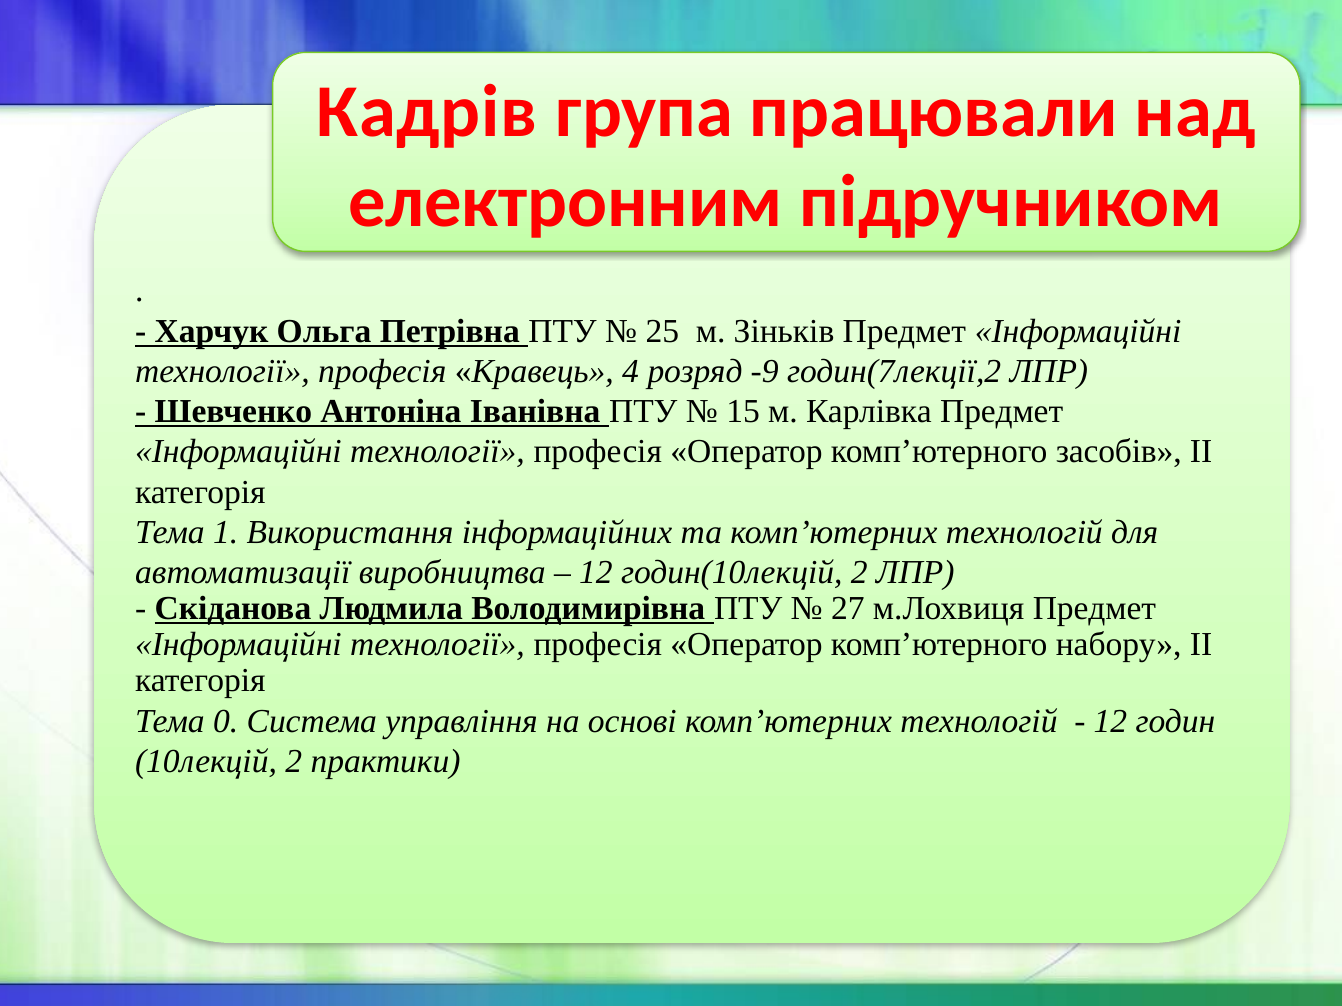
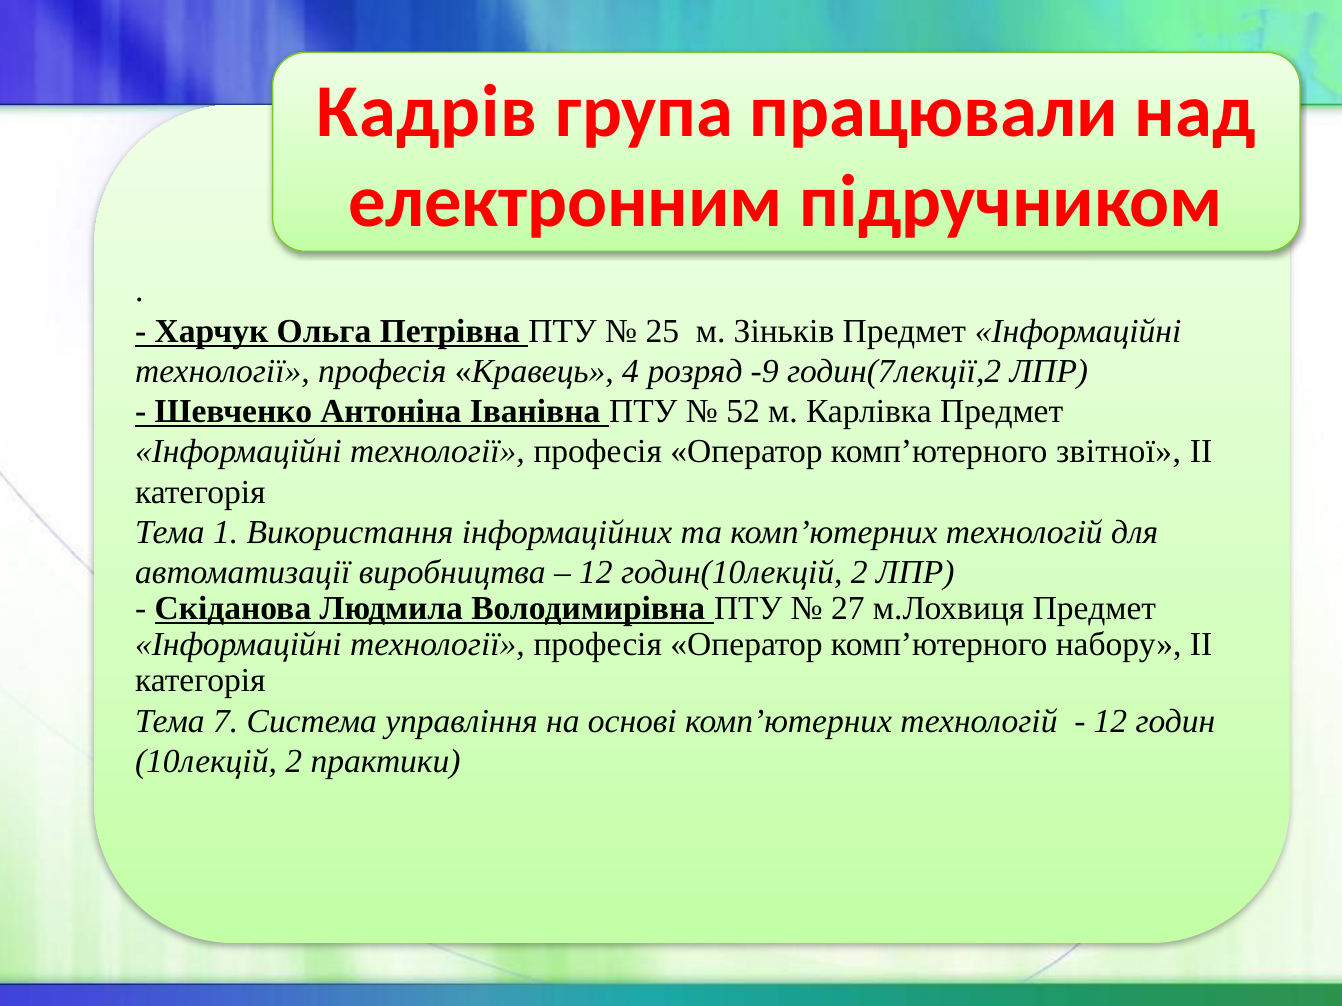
15: 15 -> 52 (743, 412)
засобів: засобів -> звітної (1118, 452)
0: 0 -> 7 (226, 722)
